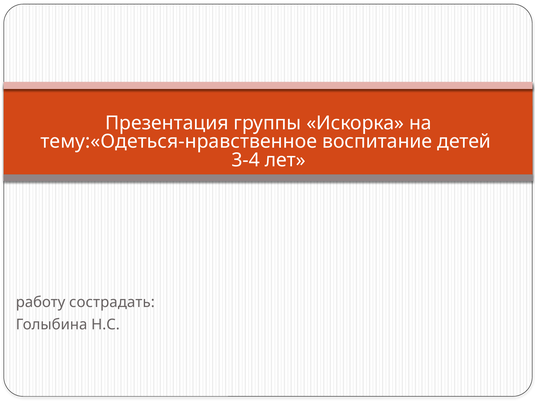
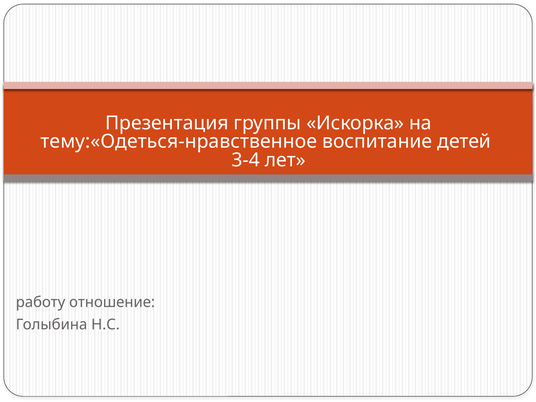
сострадать: сострадать -> отношение (112, 302)
